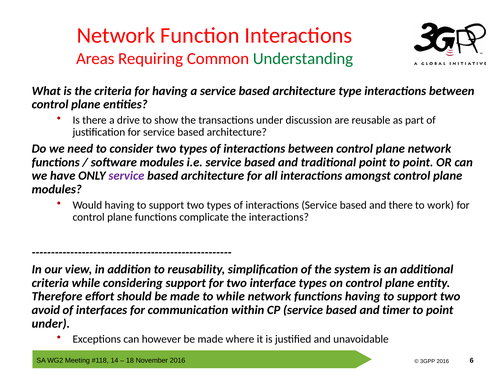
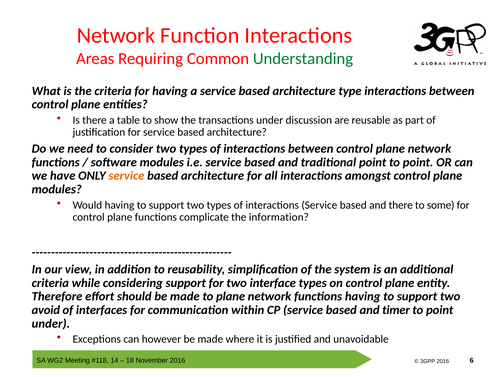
drive: drive -> table (128, 120)
service colour: purple -> orange (126, 176)
work: work -> some (441, 205)
the interactions: interactions -> information (279, 217)
to while: while -> plane (231, 297)
